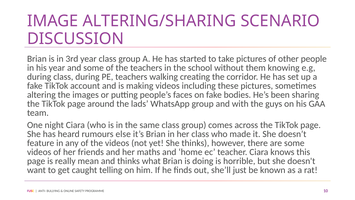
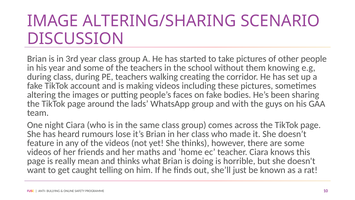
else: else -> lose (123, 134)
